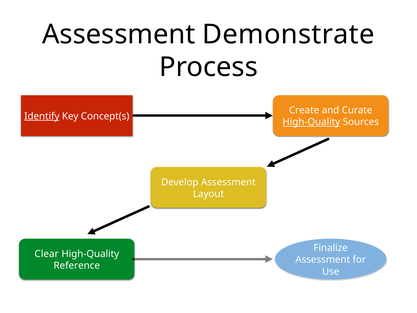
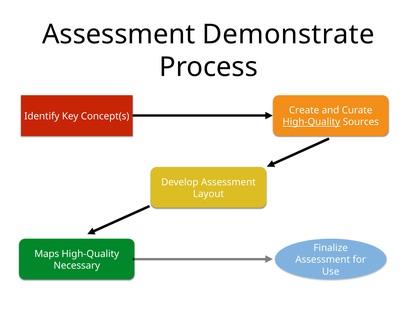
Identify underline: present -> none (42, 116)
Clear: Clear -> Maps (47, 254)
Reference: Reference -> Necessary (77, 265)
